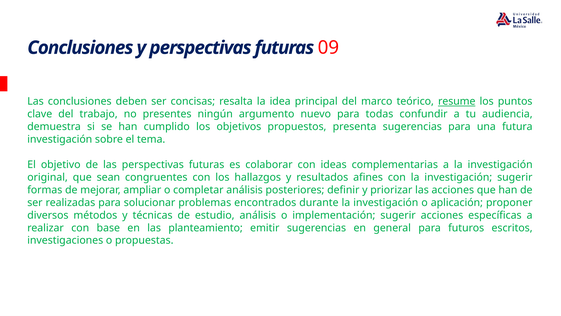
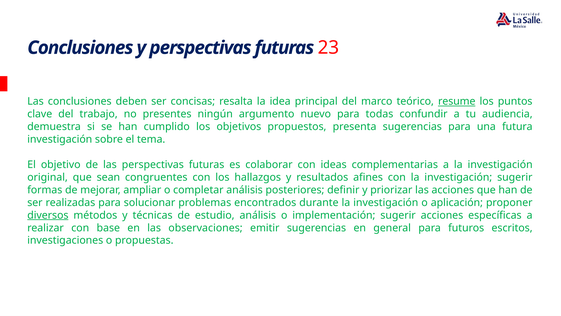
09: 09 -> 23 (328, 48)
diversos underline: none -> present (48, 215)
planteamiento: planteamiento -> observaciones (206, 228)
